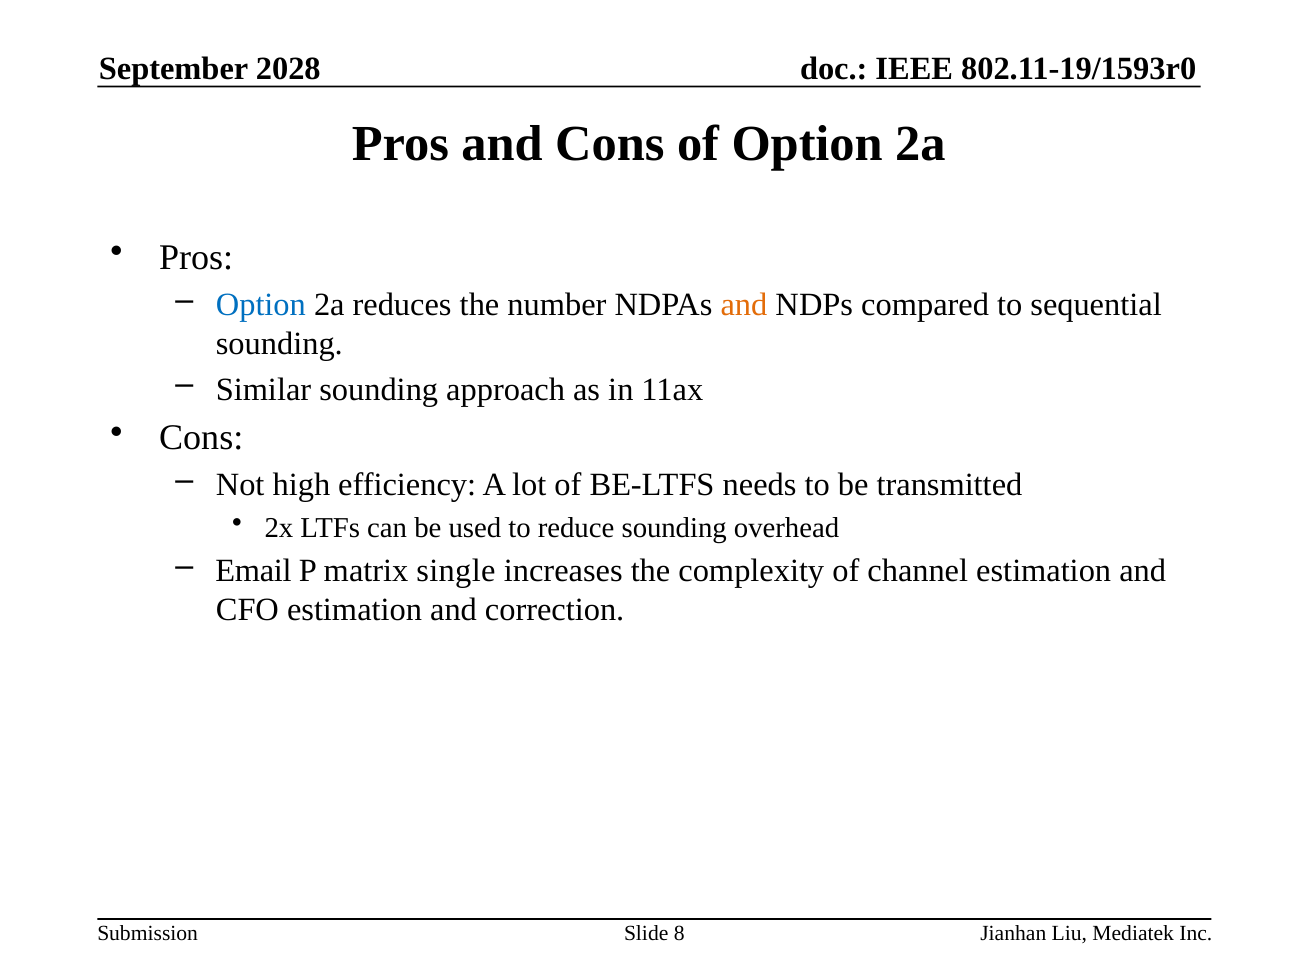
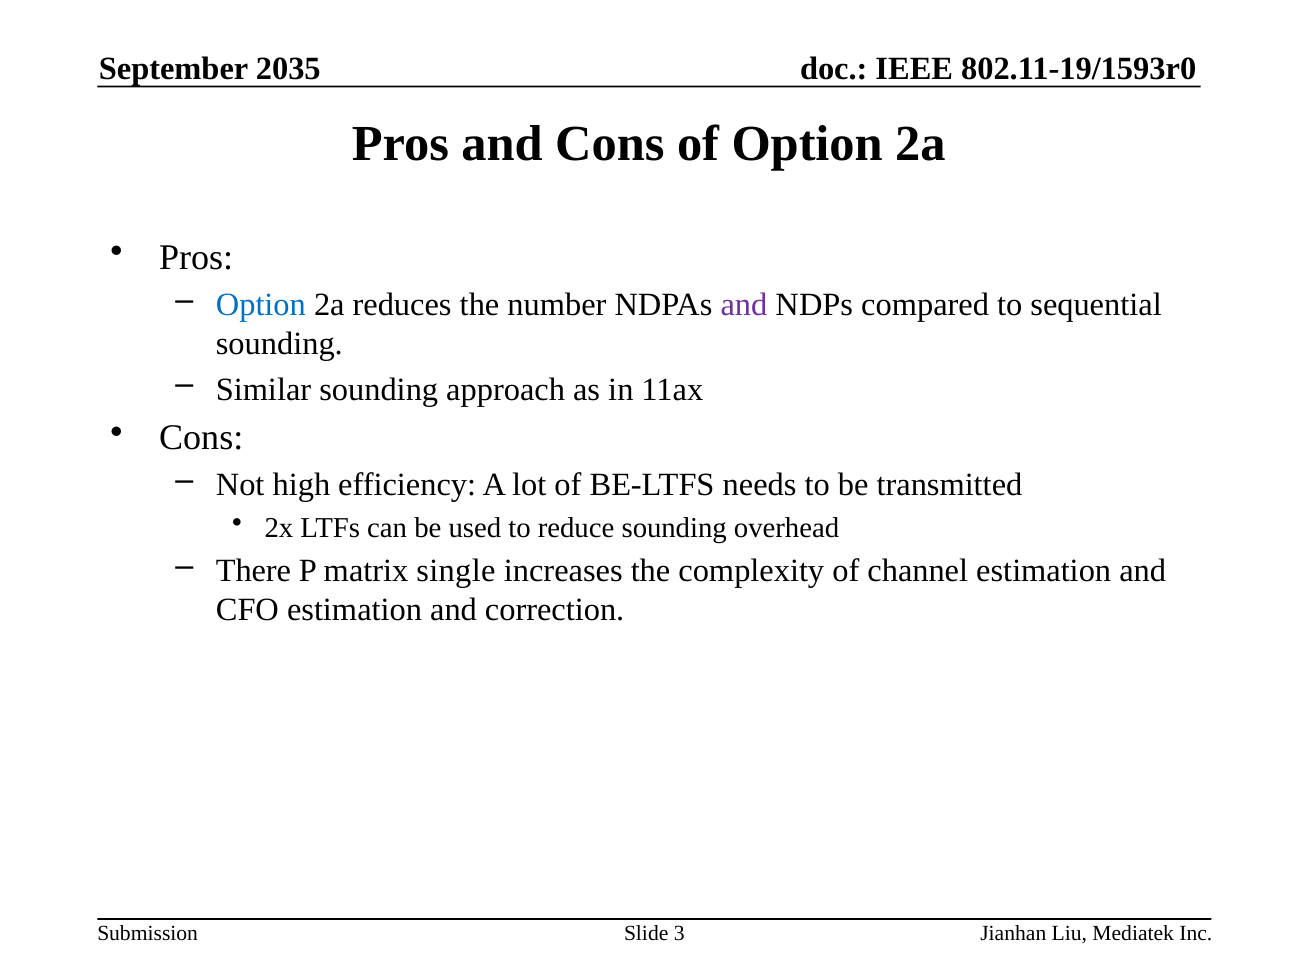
2028: 2028 -> 2035 (288, 69)
and colour: orange -> purple (744, 305)
Email: Email -> There (253, 571)
8: 8 -> 3 (679, 934)
